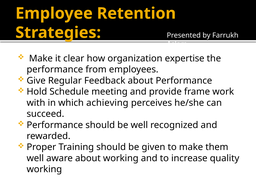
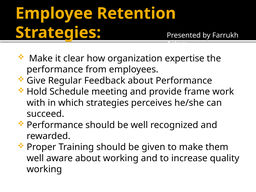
which achieving: achieving -> strategies (107, 103)
